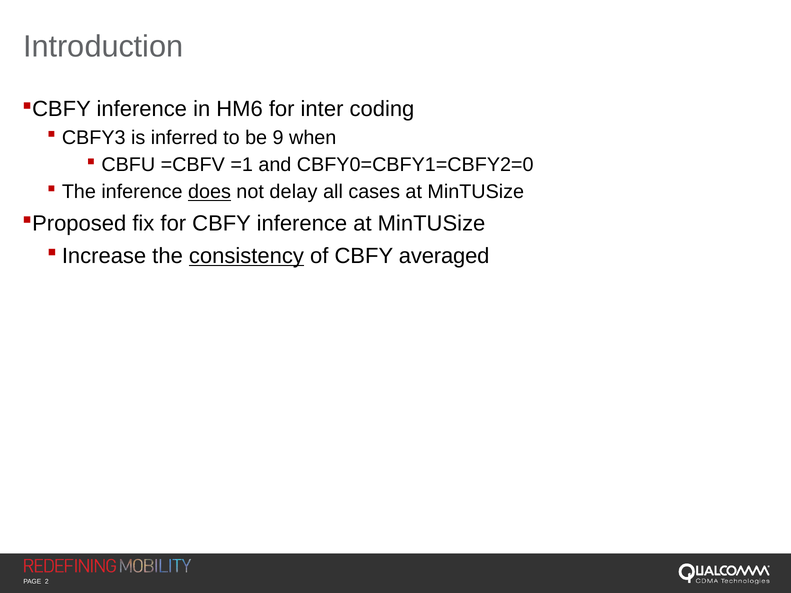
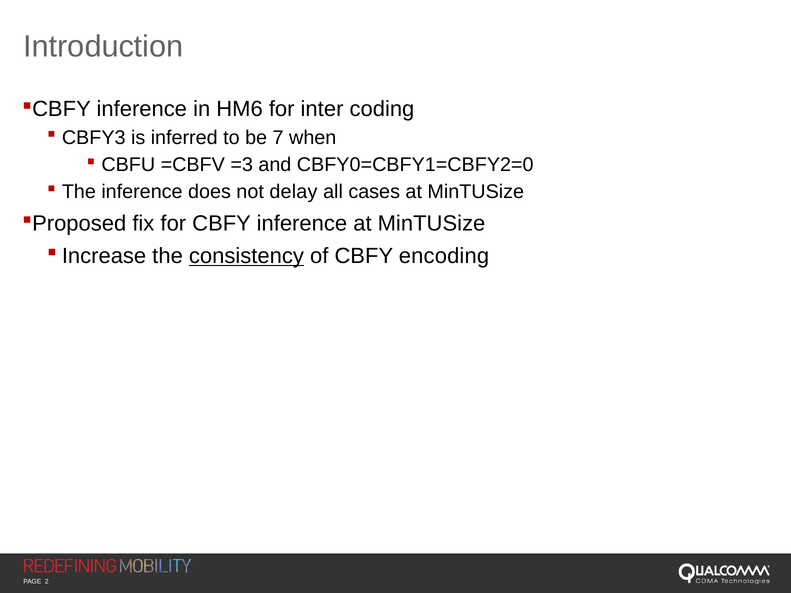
9: 9 -> 7 (278, 138)
=1: =1 -> =3 (242, 165)
does underline: present -> none (210, 192)
averaged: averaged -> encoding (444, 256)
